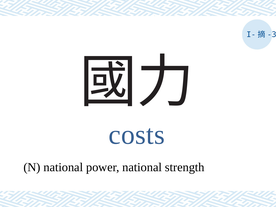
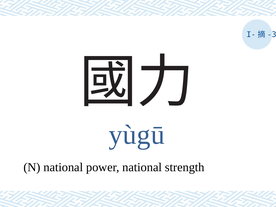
costs: costs -> yùgū (137, 135)
